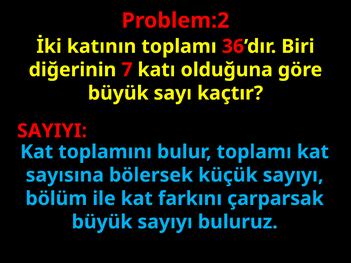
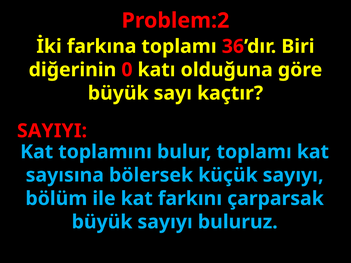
katının: katının -> farkına (102, 46)
7: 7 -> 0 (127, 70)
